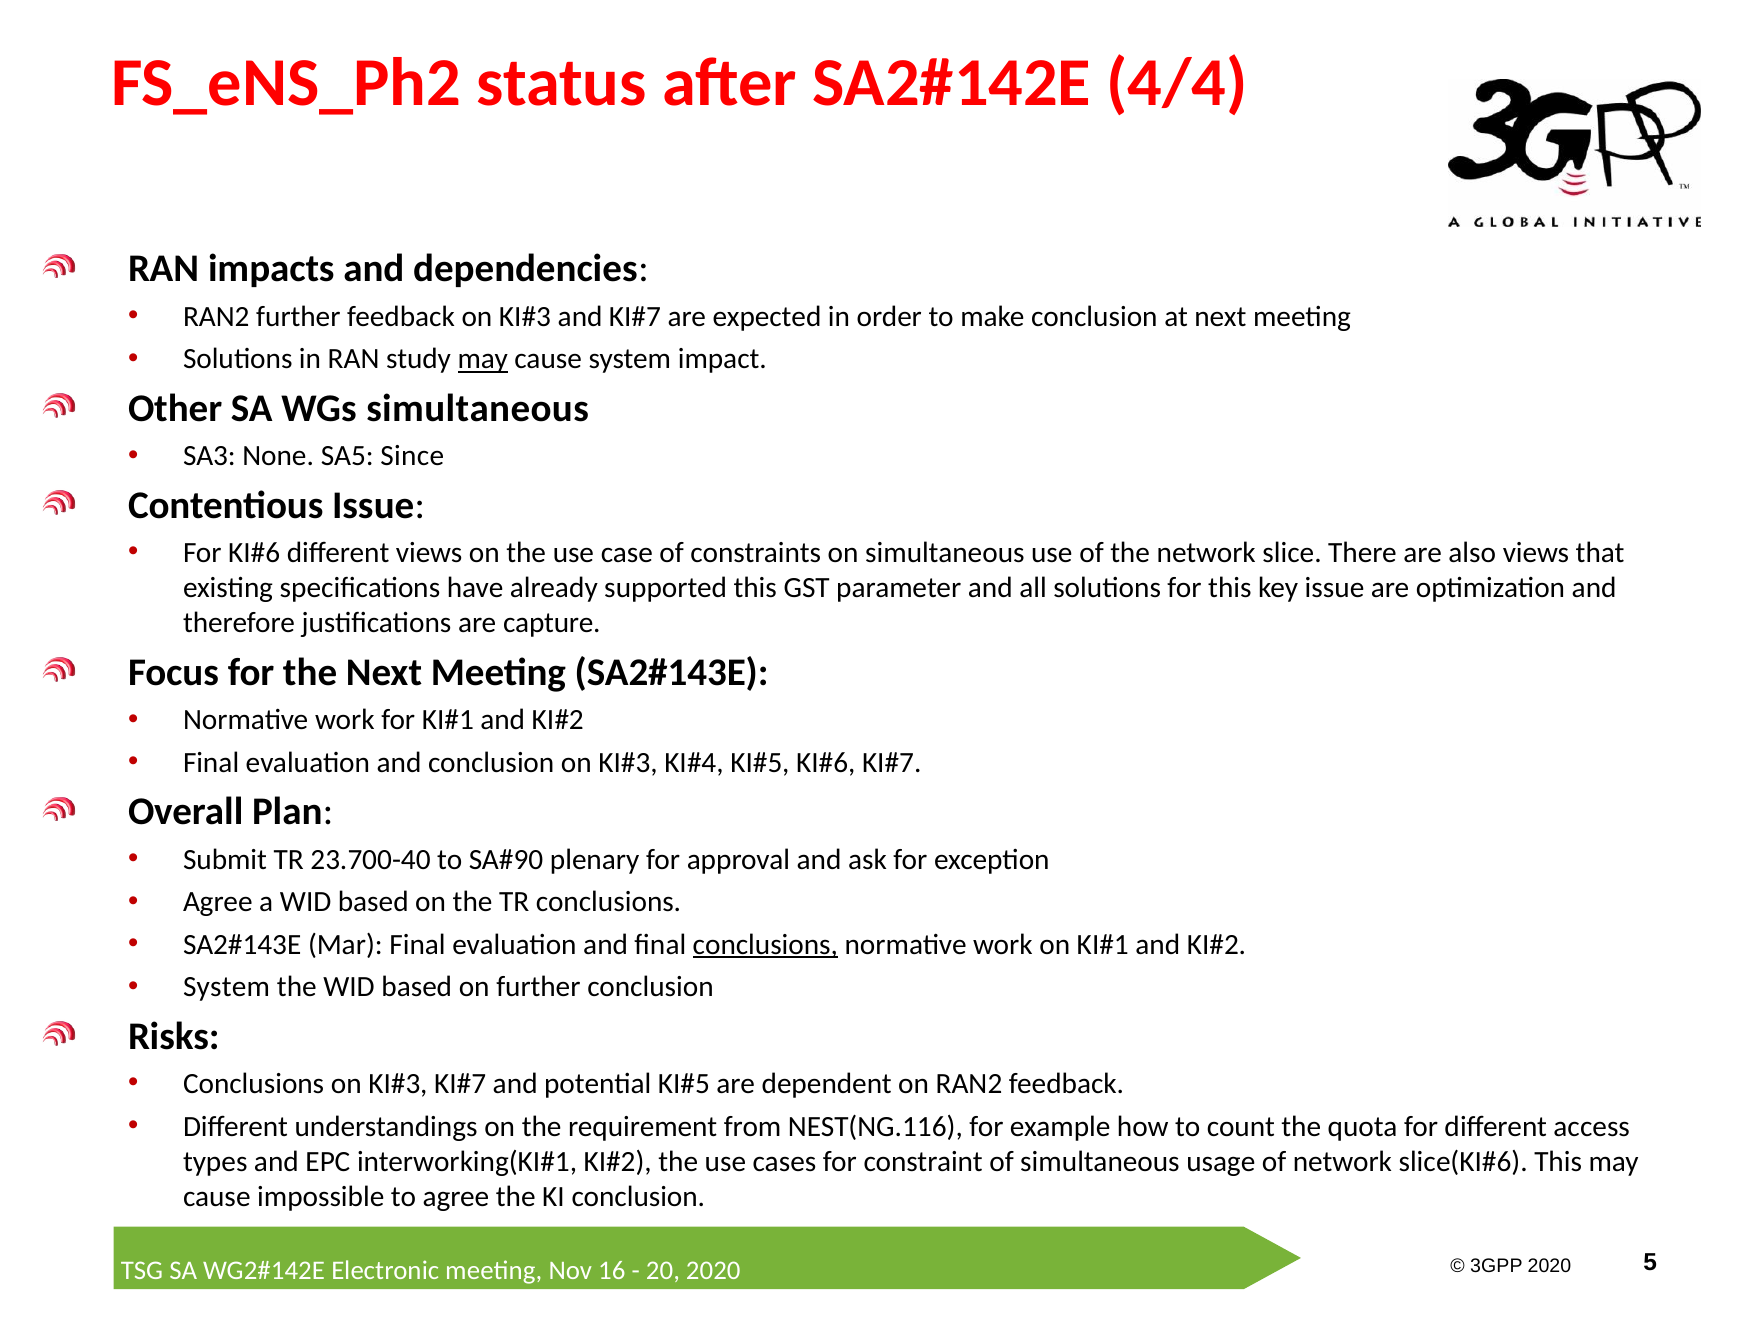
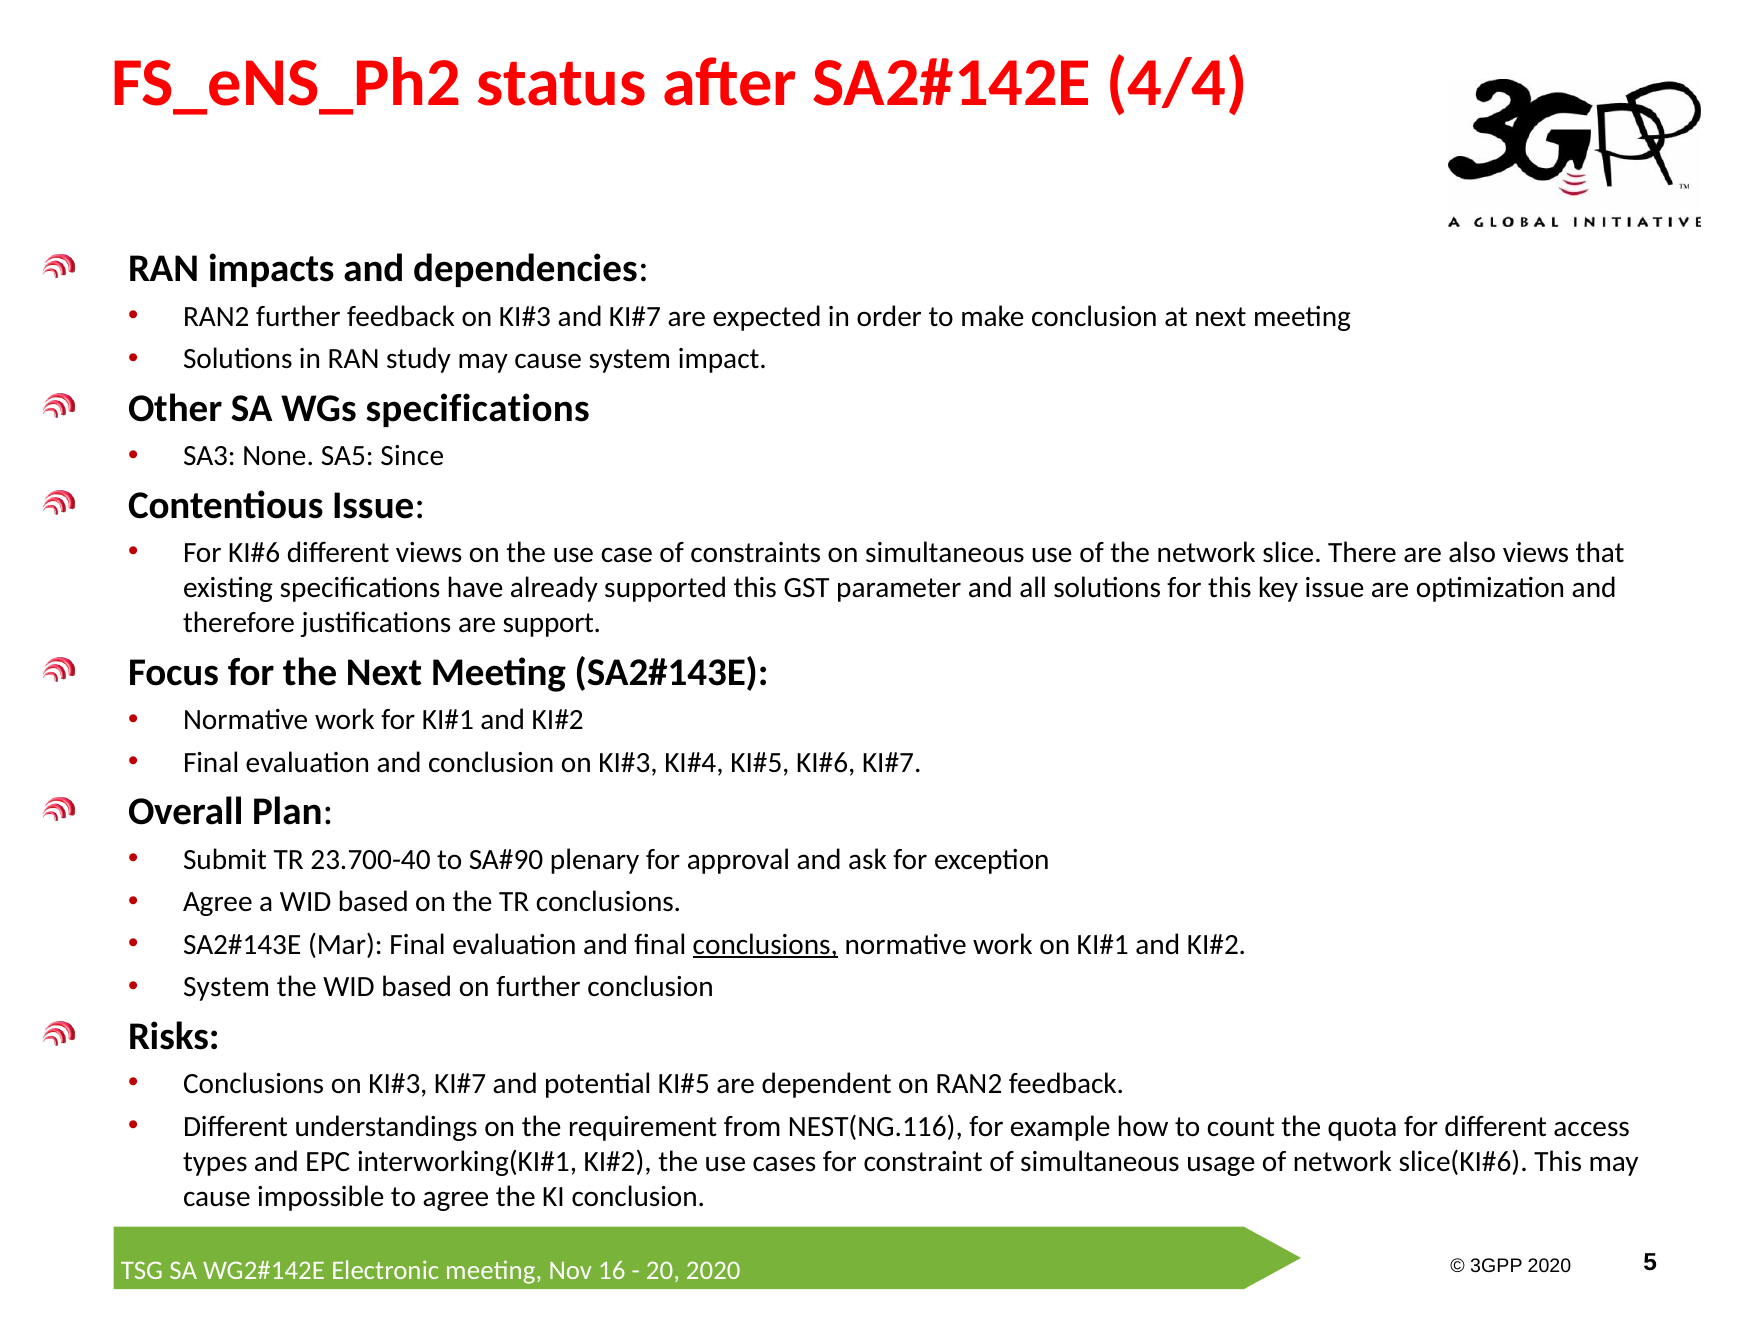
may underline: present -> none (483, 359)
WGs simultaneous: simultaneous -> specifications (478, 408)
capture: capture -> support (552, 623)
